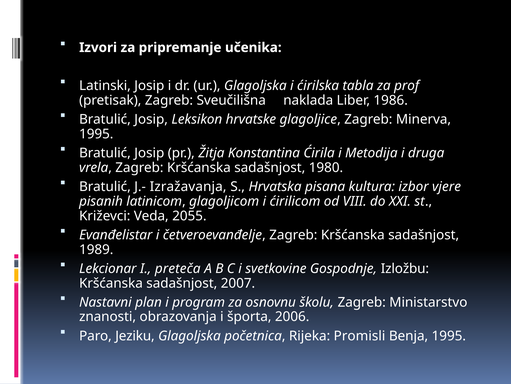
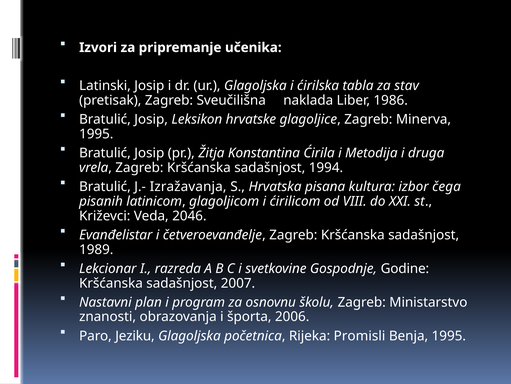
prof: prof -> stav (407, 86)
1980: 1980 -> 1994 (326, 167)
vjere: vjere -> čega (447, 186)
2055: 2055 -> 2046 (189, 215)
preteča: preteča -> razreda (178, 268)
Izložbu: Izložbu -> Godine (405, 268)
